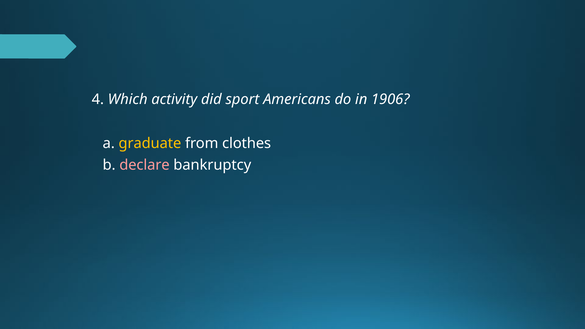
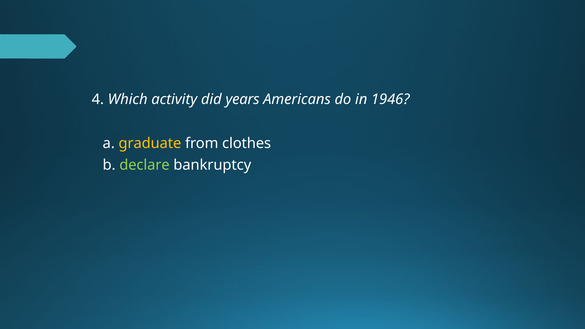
sport: sport -> years (243, 100)
1906: 1906 -> 1946 (390, 100)
declare colour: pink -> light green (144, 165)
